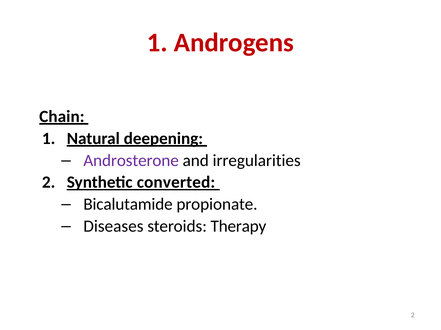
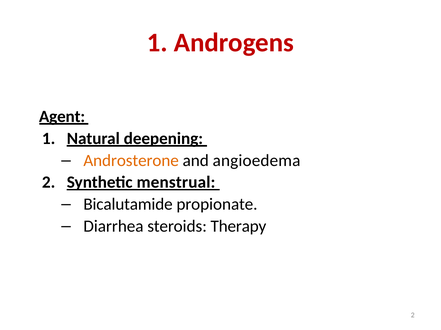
Chain: Chain -> Agent (62, 117)
Androsterone colour: purple -> orange (131, 161)
irregularities: irregularities -> angioedema (257, 161)
converted: converted -> menstrual (176, 183)
Diseases: Diseases -> Diarrhea (113, 227)
